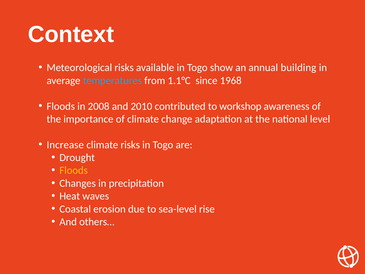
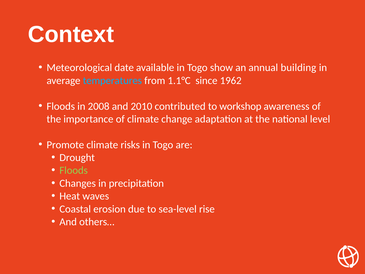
Meteorological risks: risks -> date (124, 68)
1968: 1968 -> 1962 (231, 80)
Increase: Increase -> Promote (65, 145)
Floods colour: yellow -> light green (74, 170)
